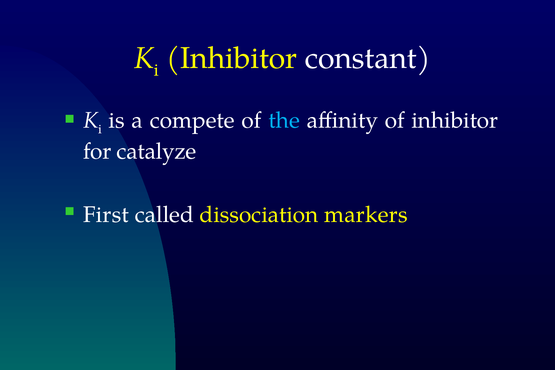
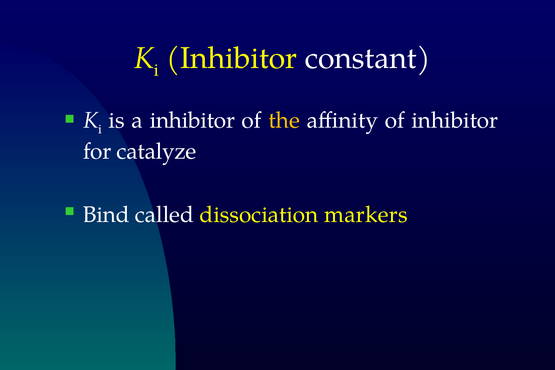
a compete: compete -> inhibitor (192, 120)
the colour: light blue -> yellow (284, 120)
First: First -> Bind (106, 215)
